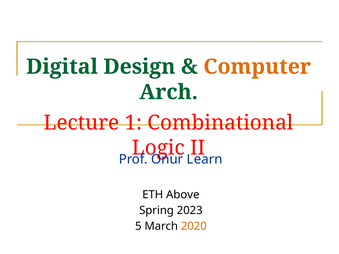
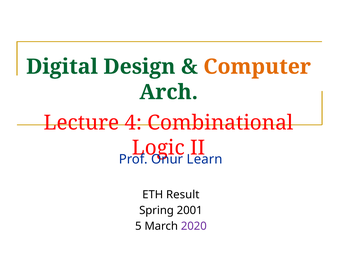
1: 1 -> 4 (133, 123)
Above: Above -> Result (183, 195)
2023: 2023 -> 2001 (190, 211)
2020 colour: orange -> purple (194, 226)
